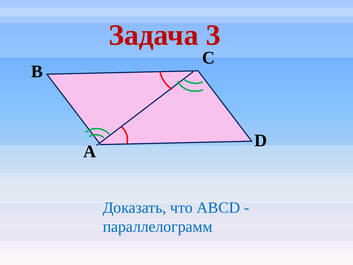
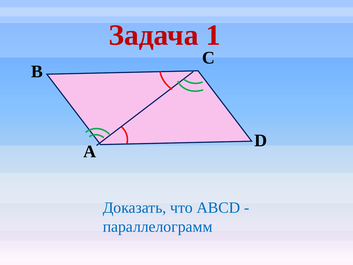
3: 3 -> 1 (213, 35)
